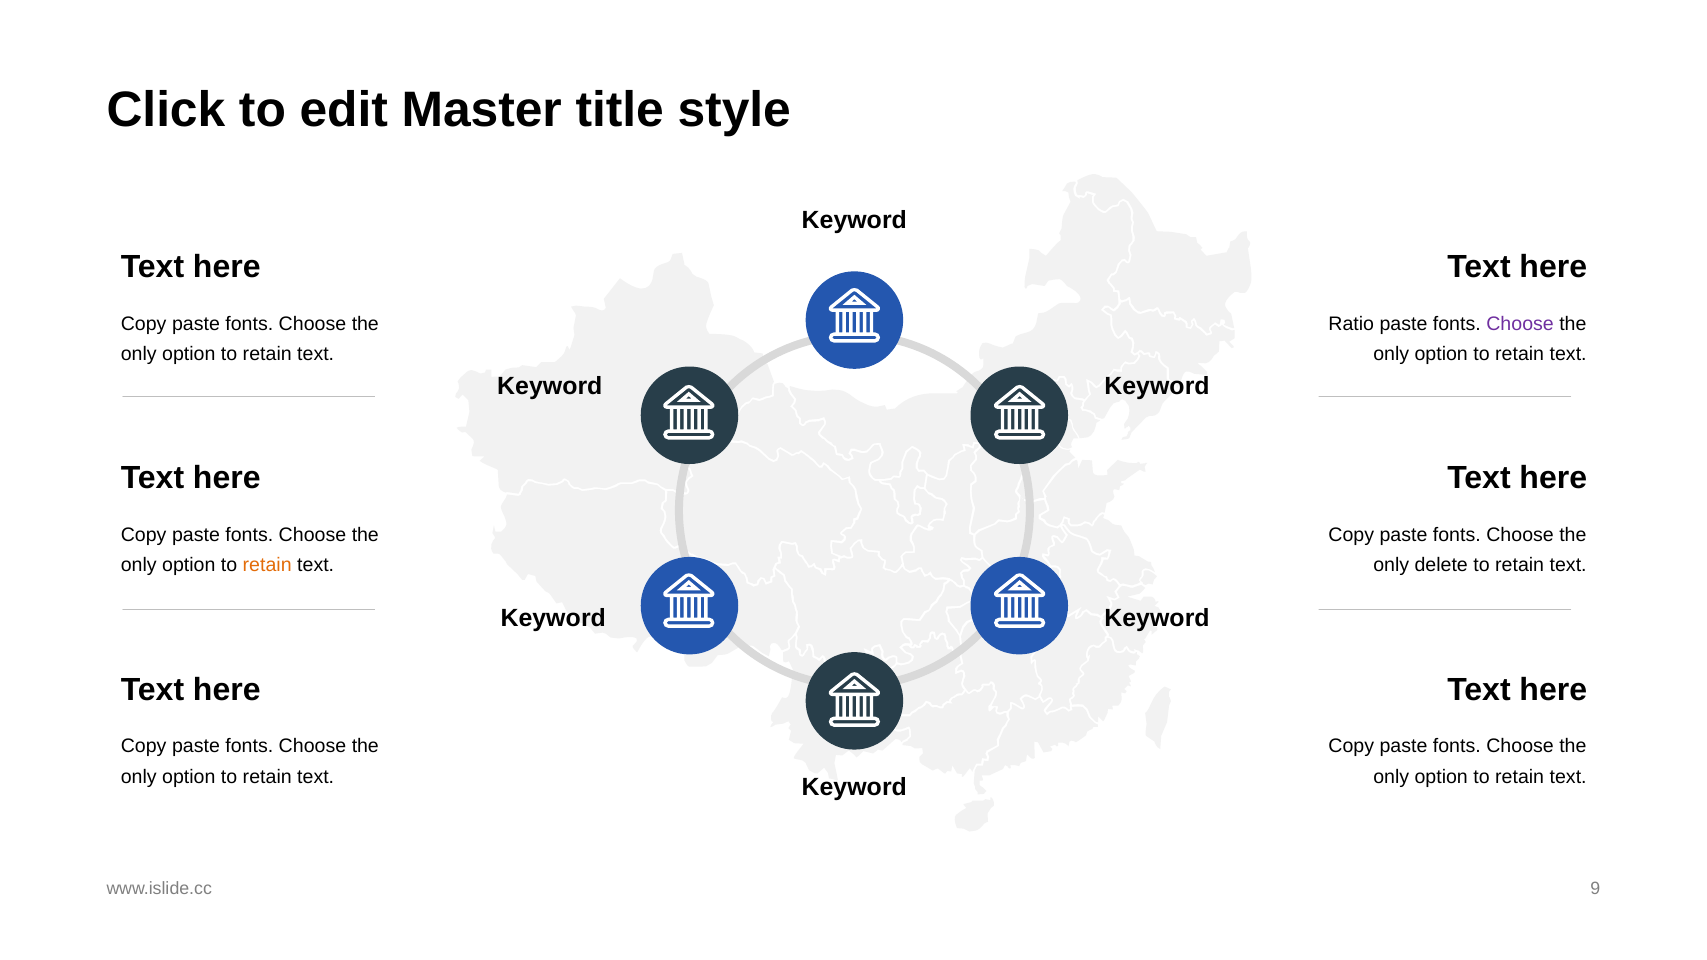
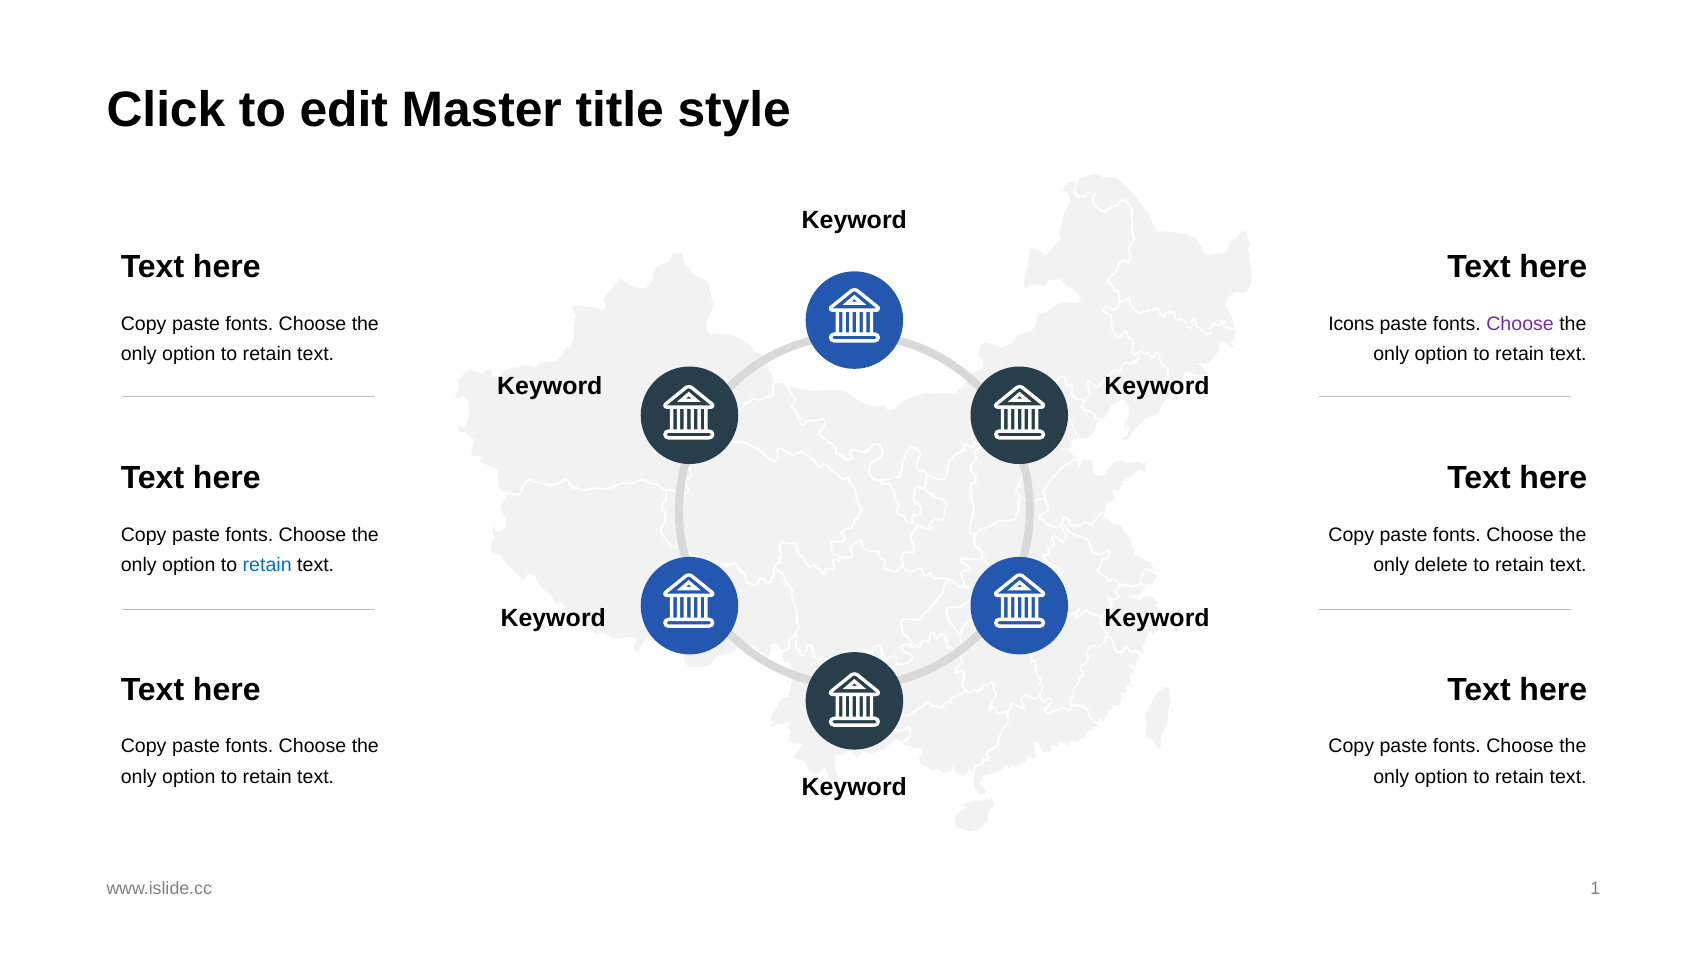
Ratio: Ratio -> Icons (1351, 324)
retain colour: orange -> blue (267, 566)
9: 9 -> 1 (1595, 889)
